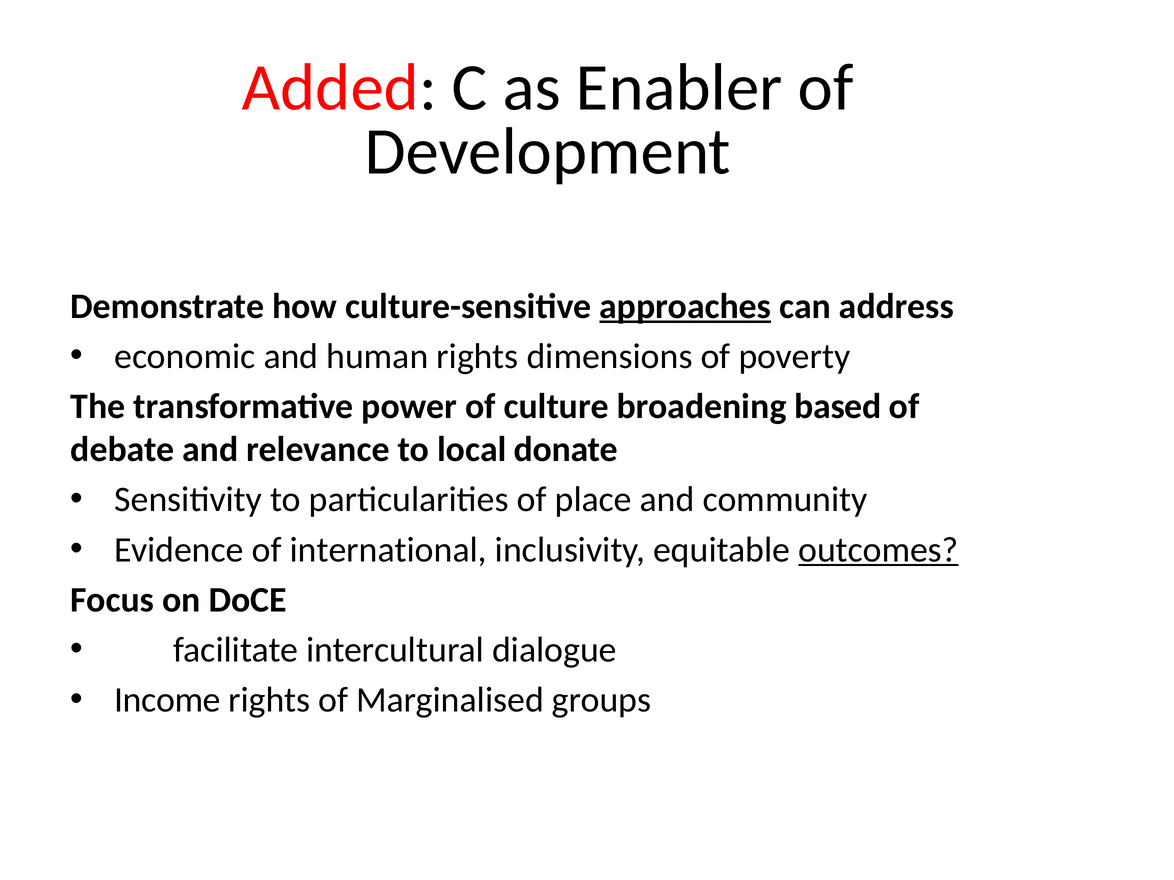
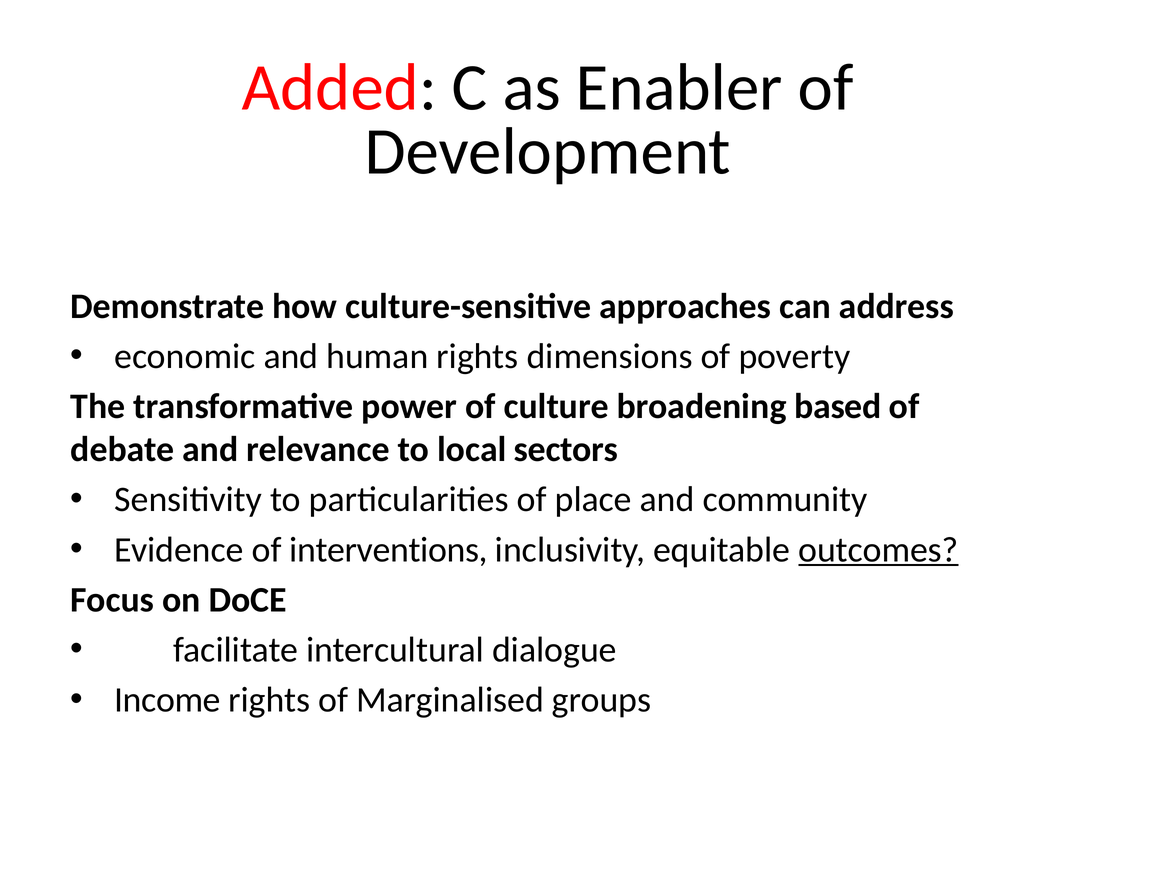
approaches underline: present -> none (685, 306)
donate: donate -> sectors (566, 450)
international: international -> interventions (388, 550)
